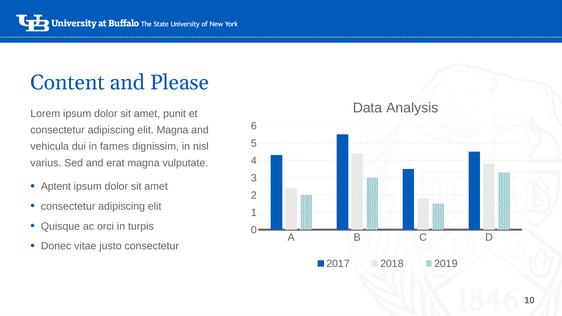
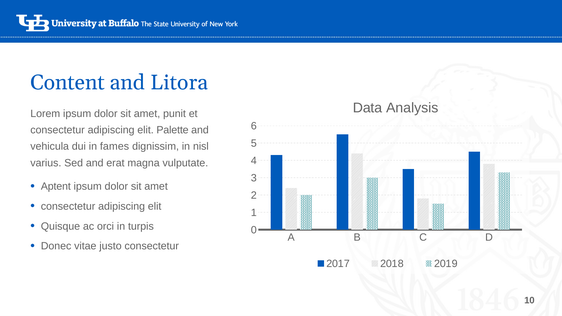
Please: Please -> Litora (179, 83)
elit Magna: Magna -> Palette (173, 130)
